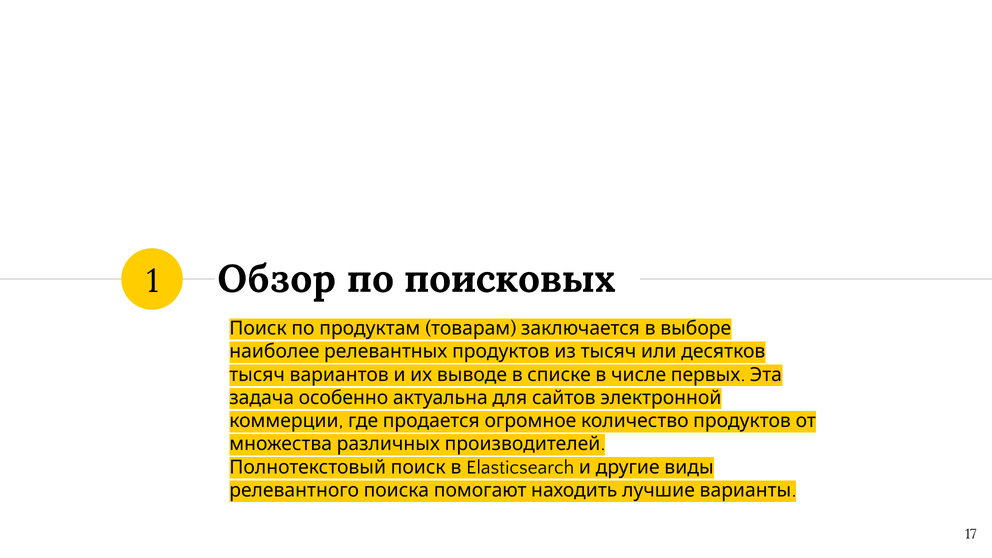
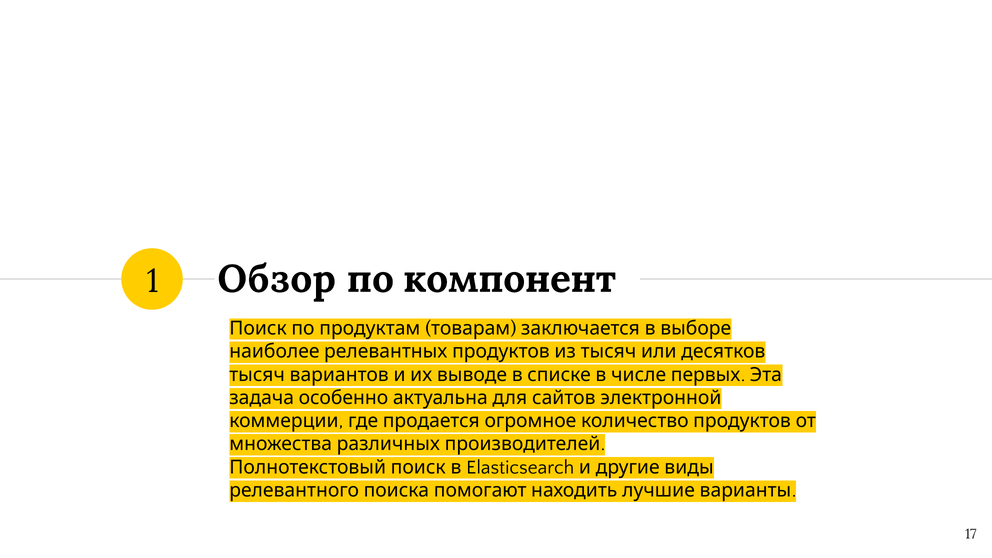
поисковых: поисковых -> компонент (510, 279)
